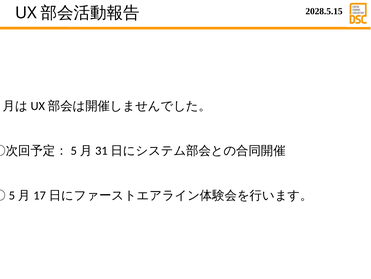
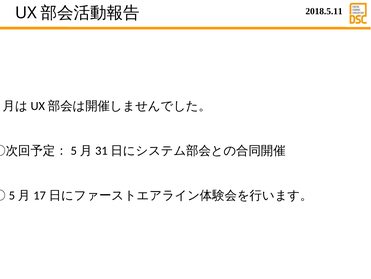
2028.5.15: 2028.5.15 -> 2018.5.11 (324, 11)
